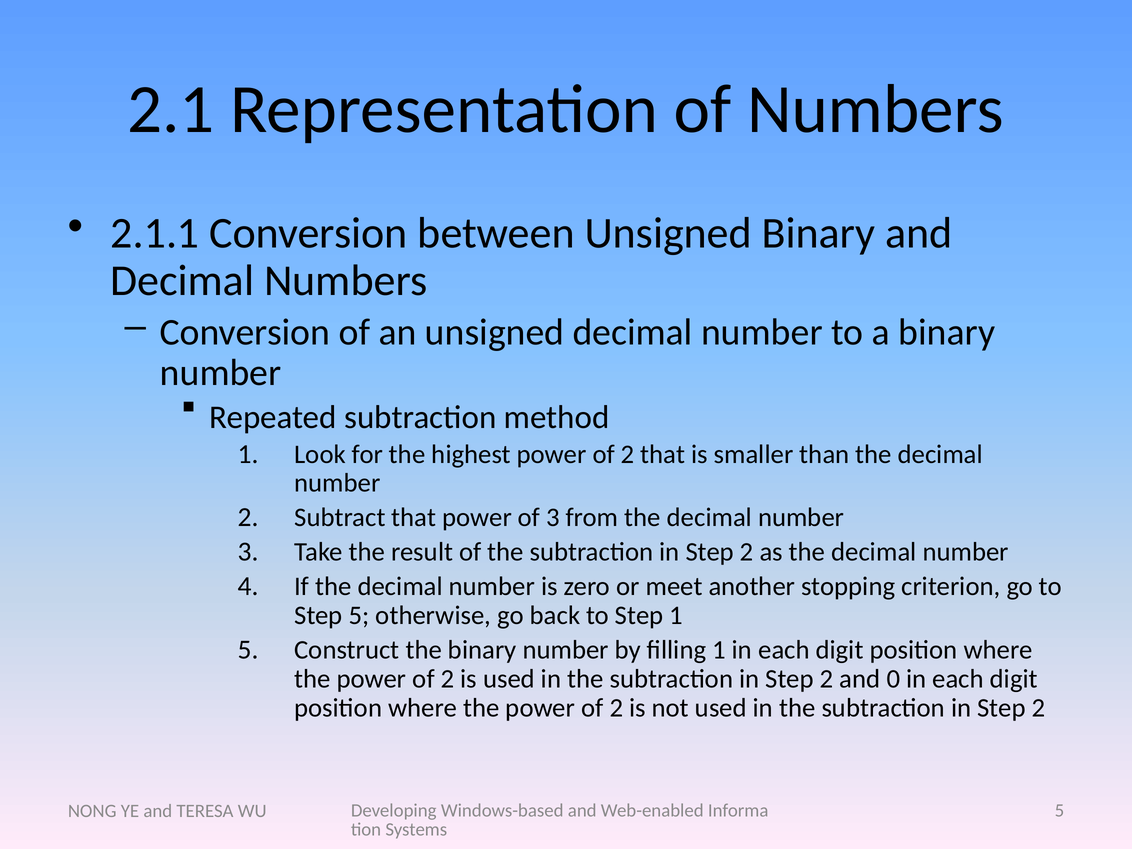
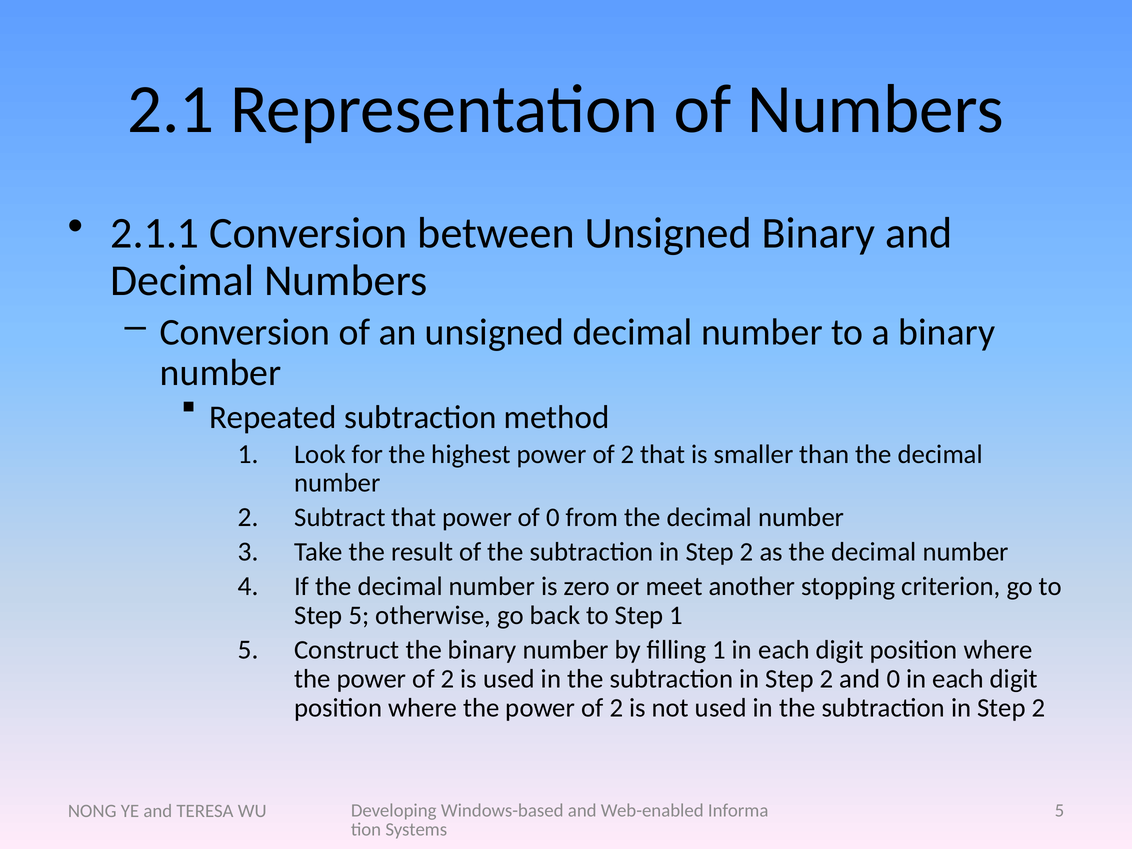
of 3: 3 -> 0 (553, 518)
